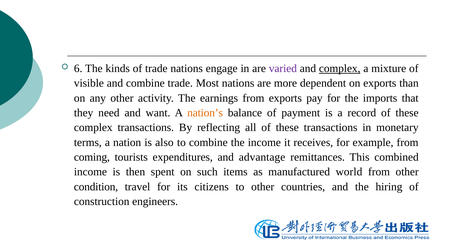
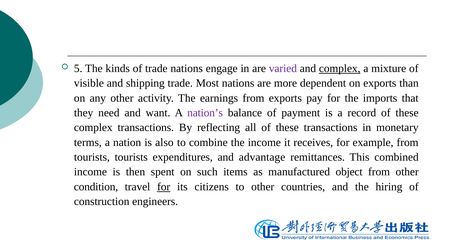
6: 6 -> 5 (78, 69)
and combine: combine -> shipping (145, 83)
nation’s colour: orange -> purple (205, 113)
coming: coming -> tourists (92, 157)
world: world -> object (349, 172)
for underline: none -> present (164, 187)
